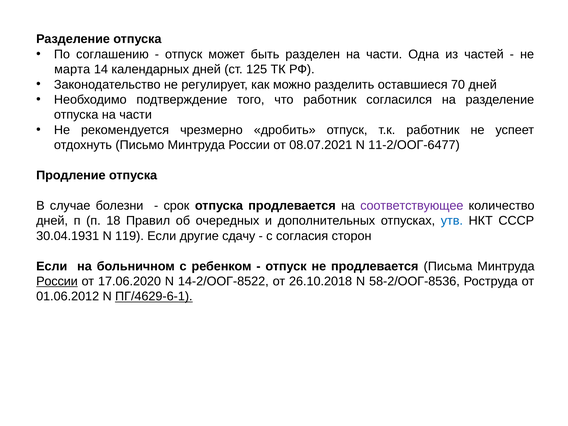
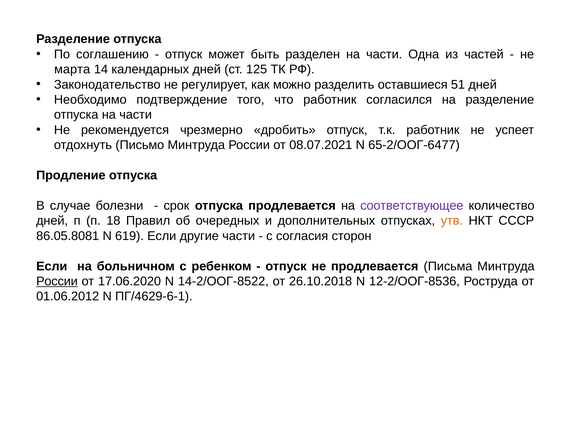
70: 70 -> 51 (458, 85)
11-2/ООГ-6477: 11-2/ООГ-6477 -> 65-2/ООГ-6477 (414, 145)
утв colour: blue -> orange (452, 221)
30.04.1931: 30.04.1931 -> 86.05.8081 (68, 236)
119: 119 -> 619 (129, 236)
другие сдачу: сдачу -> части (239, 236)
58-2/ООГ-8536: 58-2/ООГ-8536 -> 12-2/ООГ-8536 (414, 281)
ПГ/4629-6-1 underline: present -> none (154, 296)
